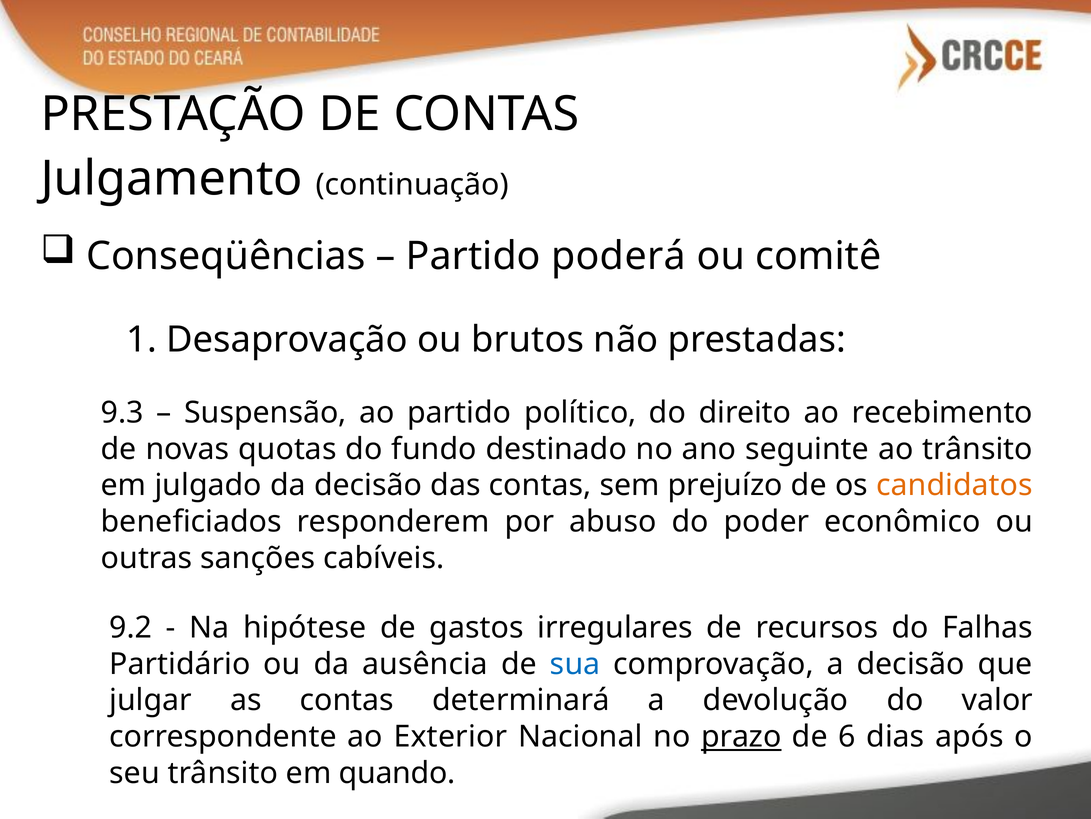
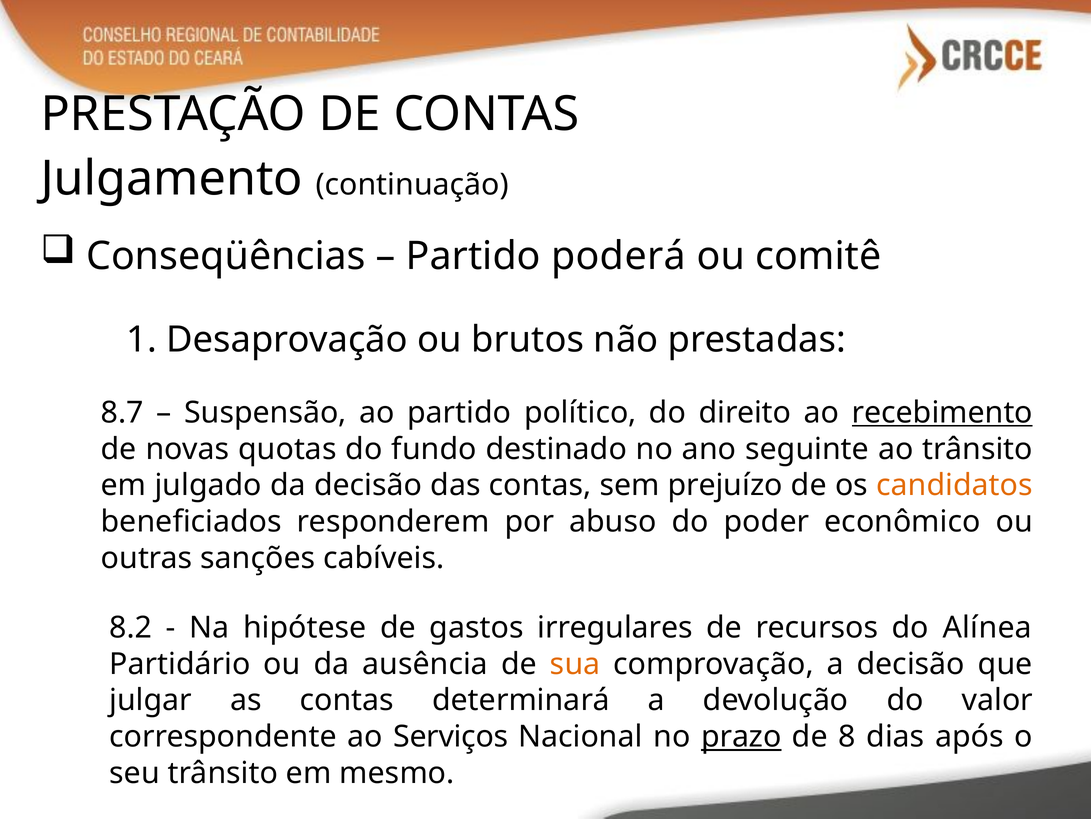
9.3: 9.3 -> 8.7 (122, 412)
recebimento underline: none -> present (942, 412)
9.2: 9.2 -> 8.2 (131, 627)
Falhas: Falhas -> Alínea (987, 627)
sua colour: blue -> orange (575, 663)
Exterior: Exterior -> Serviços (451, 736)
6: 6 -> 8 (847, 736)
quando: quando -> mesmo (397, 773)
